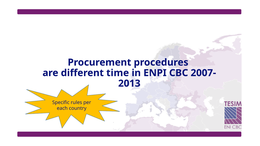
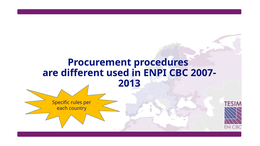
time: time -> used (118, 73)
